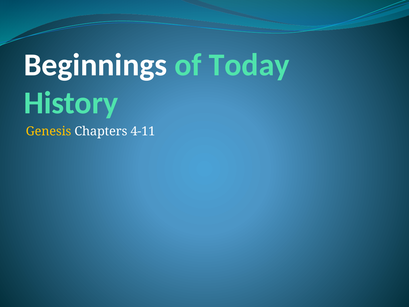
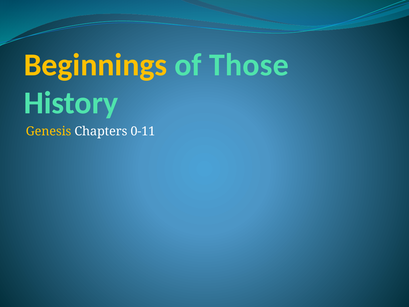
Beginnings colour: white -> yellow (95, 65)
Today: Today -> Those (249, 65)
4-11: 4-11 -> 0-11 (143, 131)
